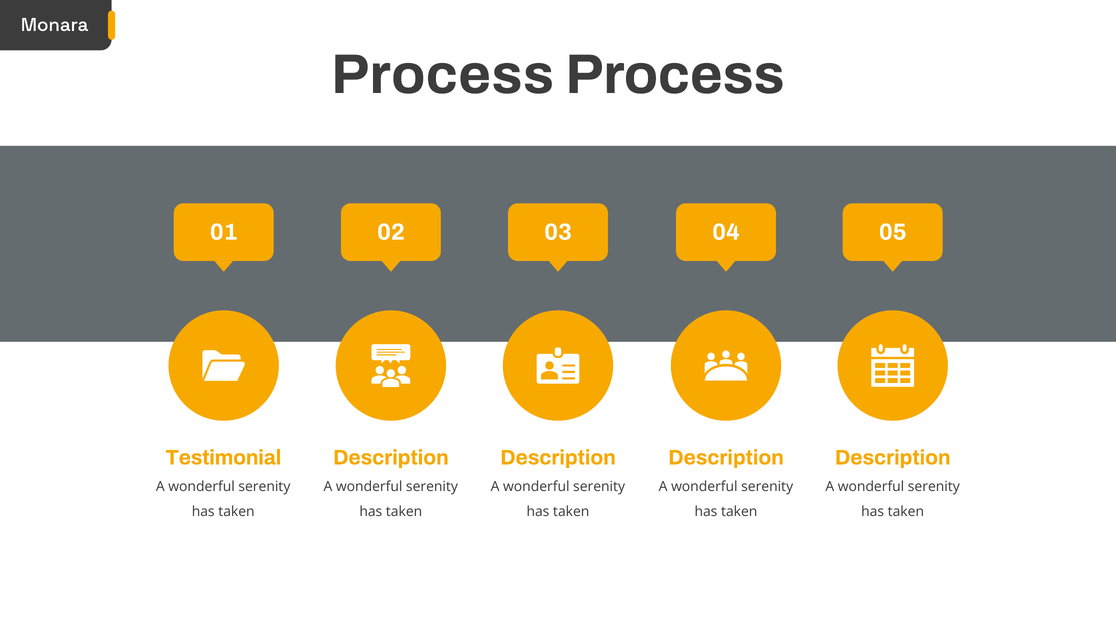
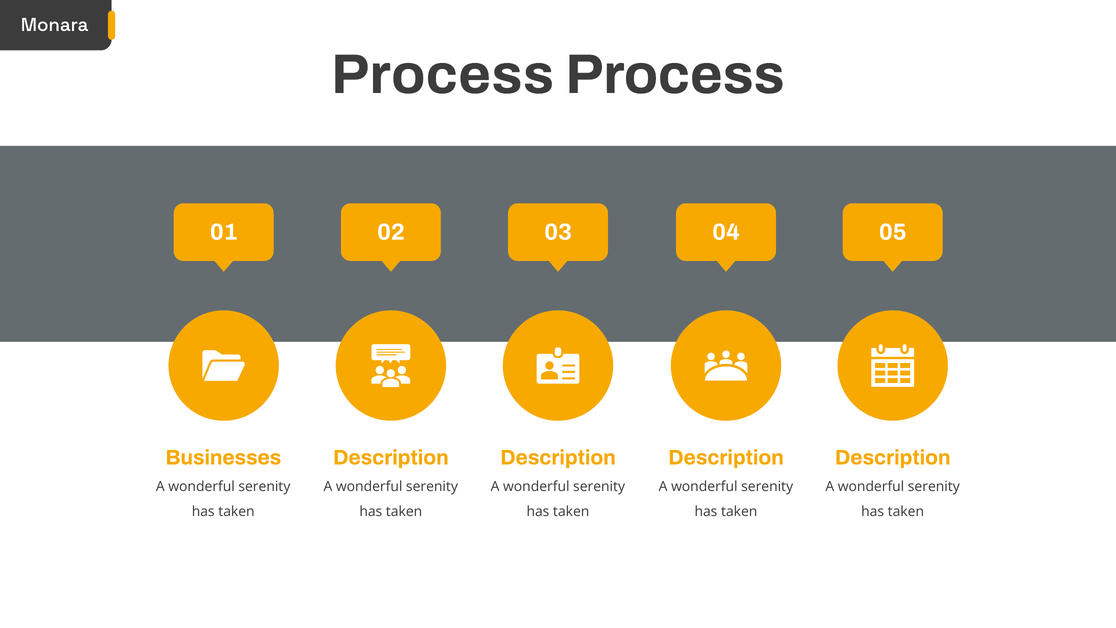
Testimonial: Testimonial -> Businesses (223, 457)
